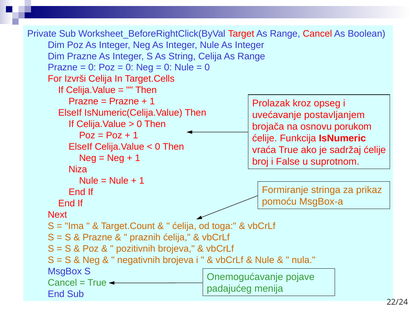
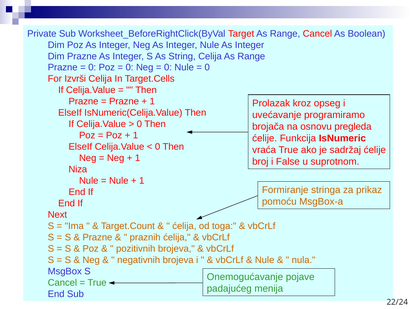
postavljanjem: postavljanjem -> programiramo (335, 115)
porukom: porukom -> pregleda (353, 127)
